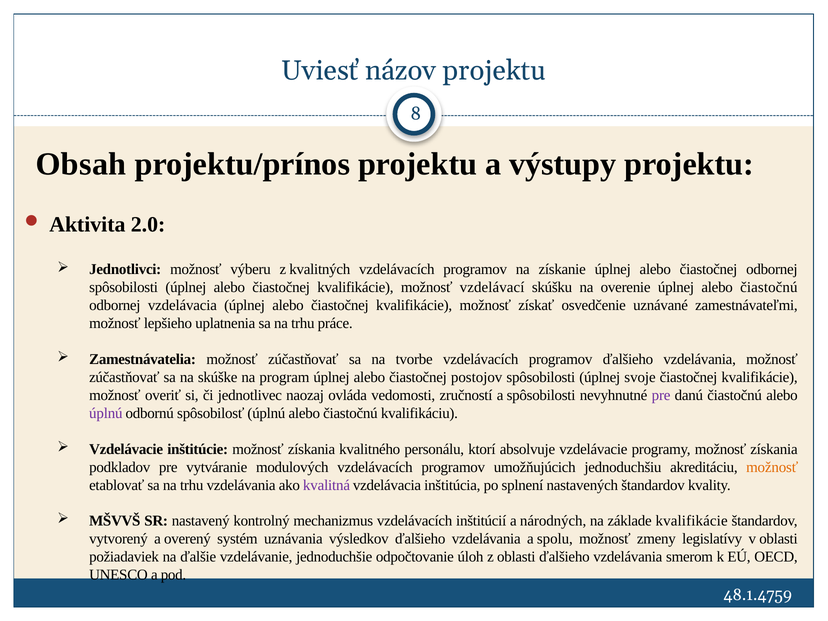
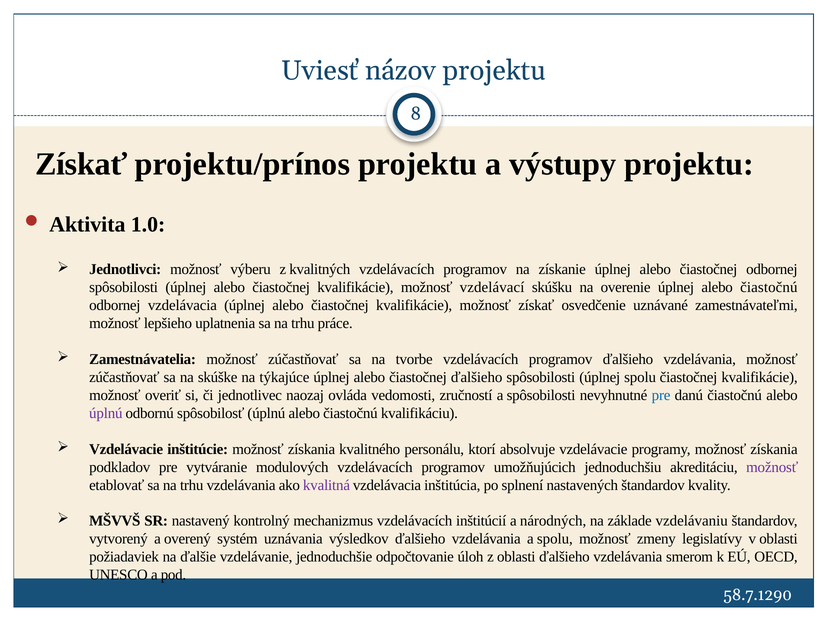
Obsah: Obsah -> Získať (81, 164)
2.0: 2.0 -> 1.0 (148, 224)
program: program -> týkajúce (284, 377)
čiastočnej postojov: postojov -> ďalšieho (477, 377)
úplnej svoje: svoje -> spolu (640, 377)
pre colour: purple -> blue (661, 395)
možnosť colour: orange -> purple (772, 467)
základe kvalifikácie: kvalifikácie -> vzdelávaniu (692, 521)
48.1.4759: 48.1.4759 -> 58.7.1290 (758, 595)
